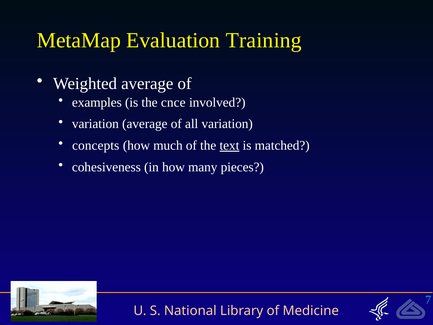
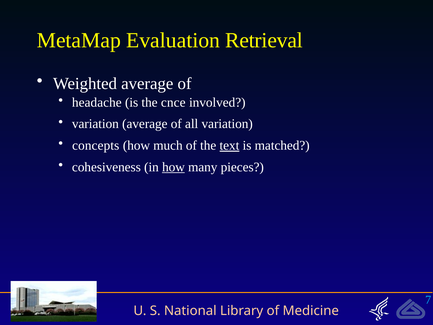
Training: Training -> Retrieval (264, 40)
examples: examples -> headache (97, 102)
how underline: none -> present (173, 167)
